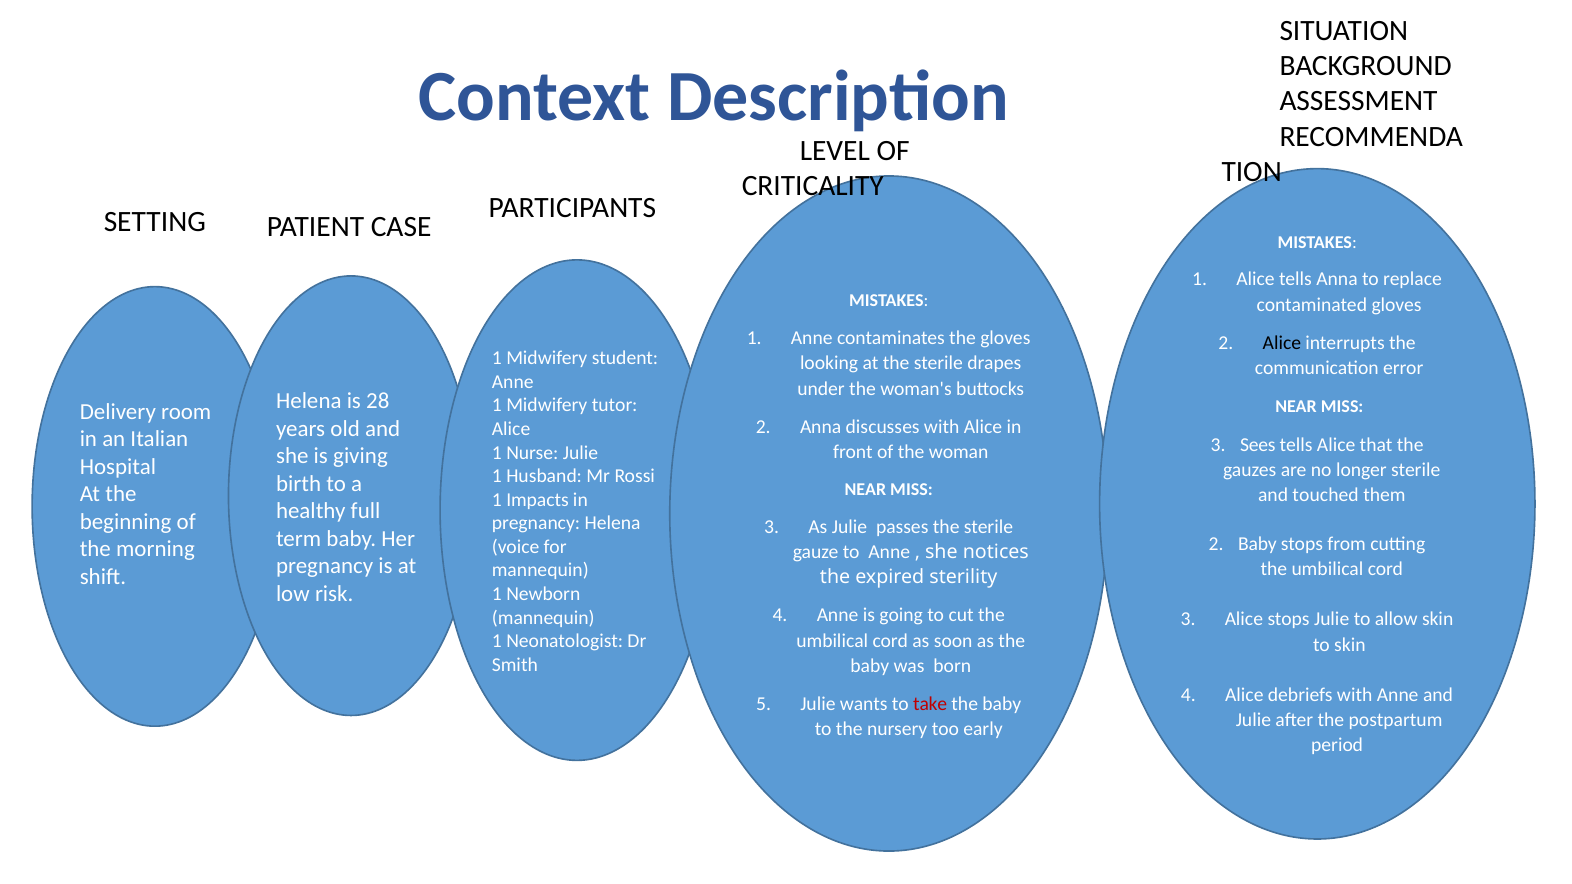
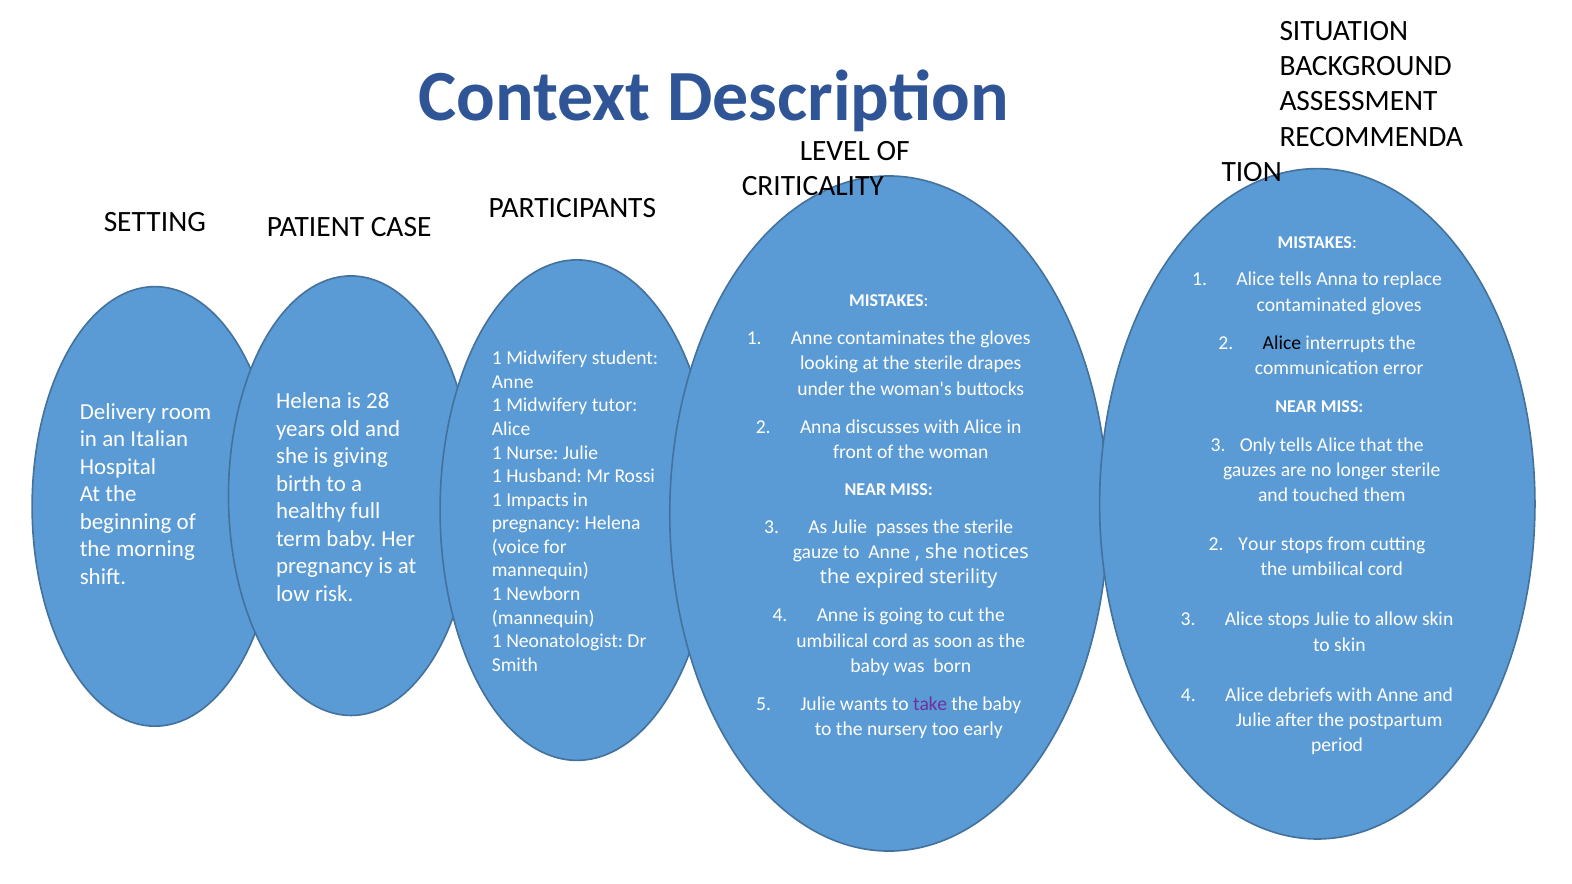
Sees: Sees -> Only (1258, 445)
Baby: Baby -> Your (1257, 544)
take colour: red -> purple (930, 704)
